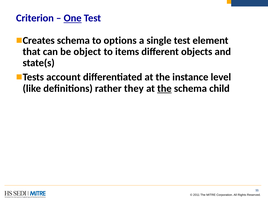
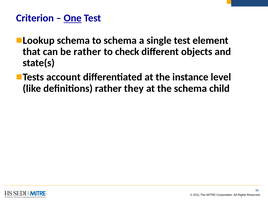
Creates: Creates -> Lookup (39, 40)
to options: options -> schema (120, 40)
be object: object -> rather (87, 52)
items: items -> check (127, 52)
the underline: present -> none (164, 88)
